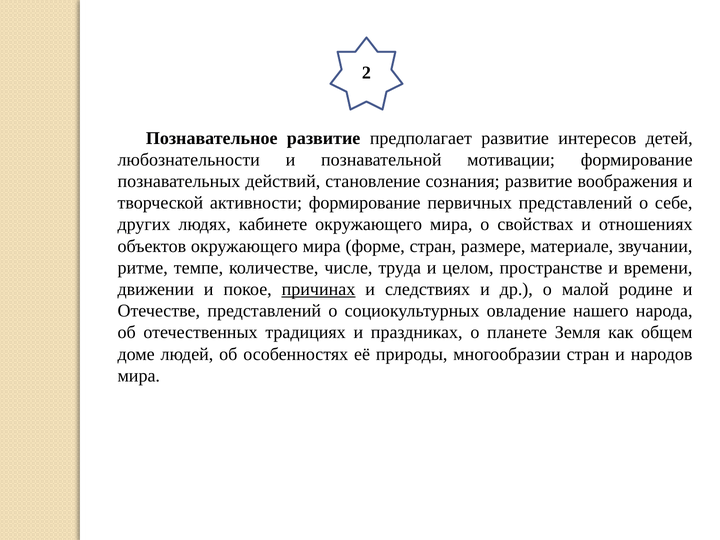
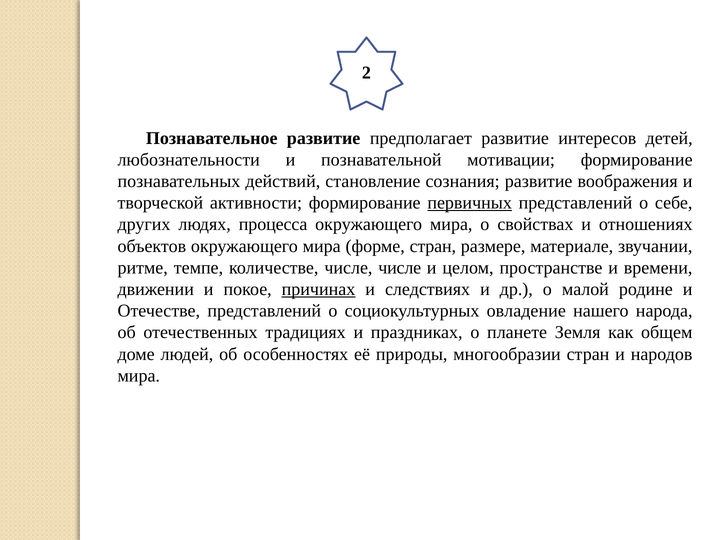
первичных underline: none -> present (470, 203)
кабинете: кабинете -> процесса (273, 225)
числе труда: труда -> числе (400, 268)
